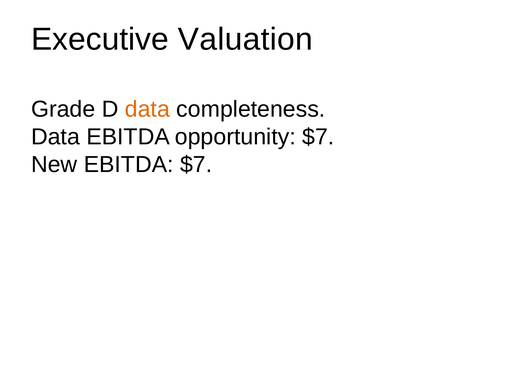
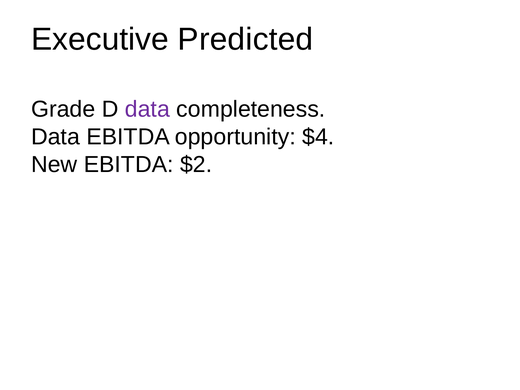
Valuation: Valuation -> Predicted (245, 39)
data colour: orange -> purple (147, 109)
opportunity $7: $7 -> $4 (318, 137)
EBITDA $7: $7 -> $2 (196, 165)
